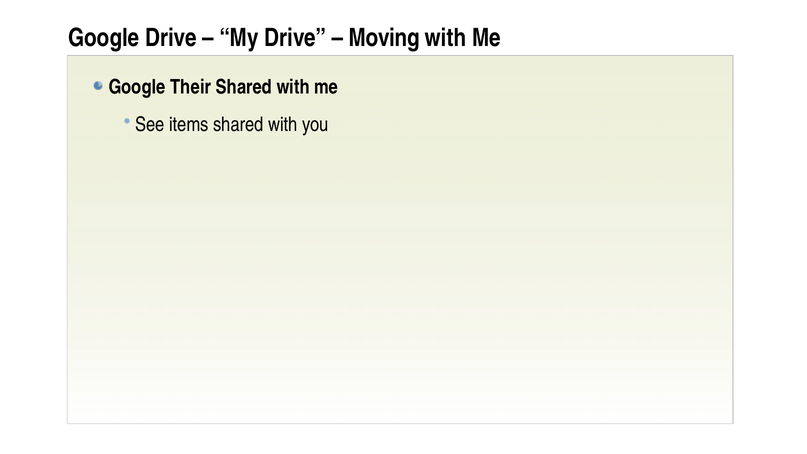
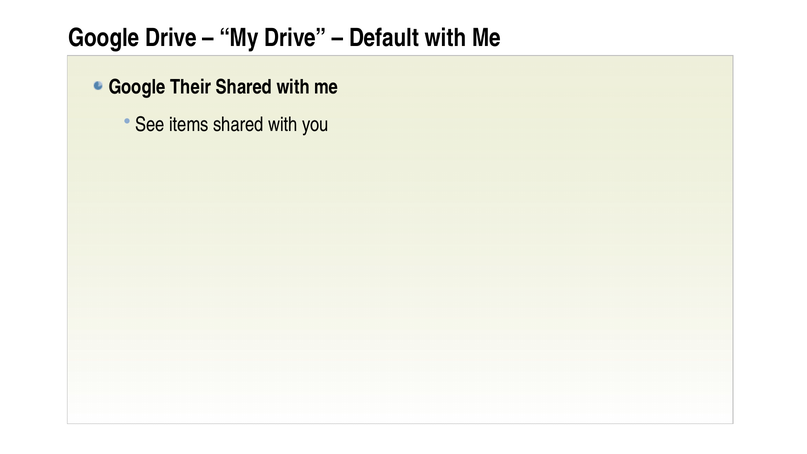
Moving: Moving -> Default (384, 38)
